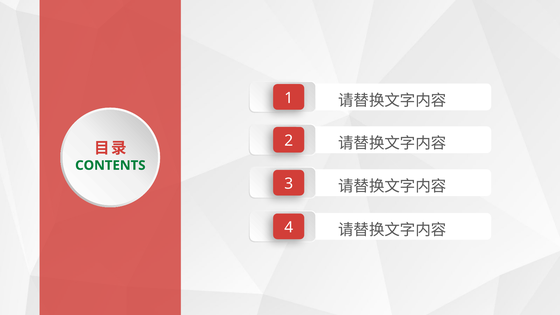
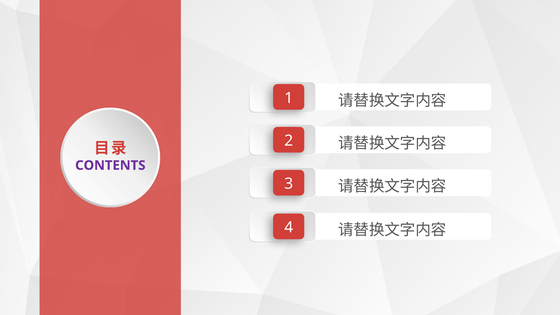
CONTENTS colour: green -> purple (110, 165)
